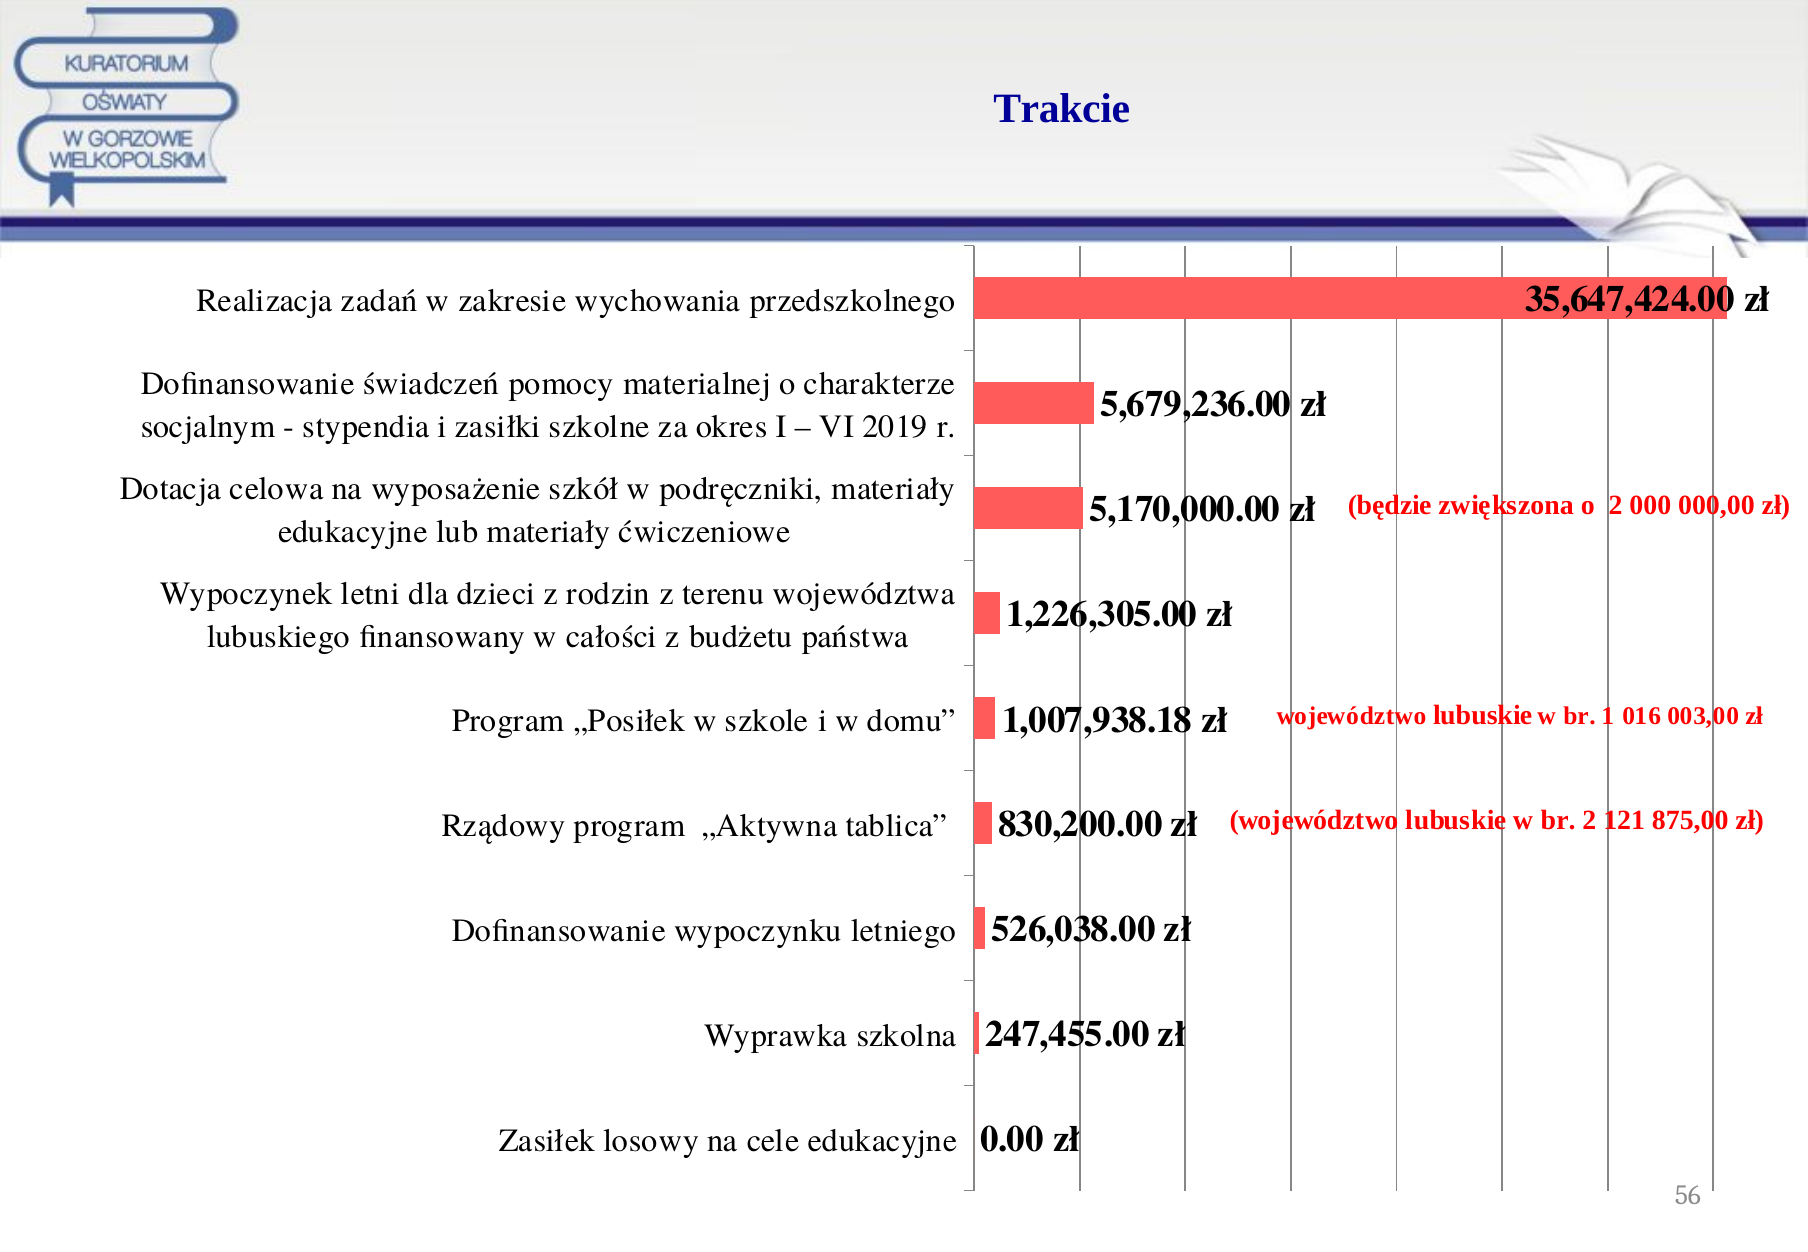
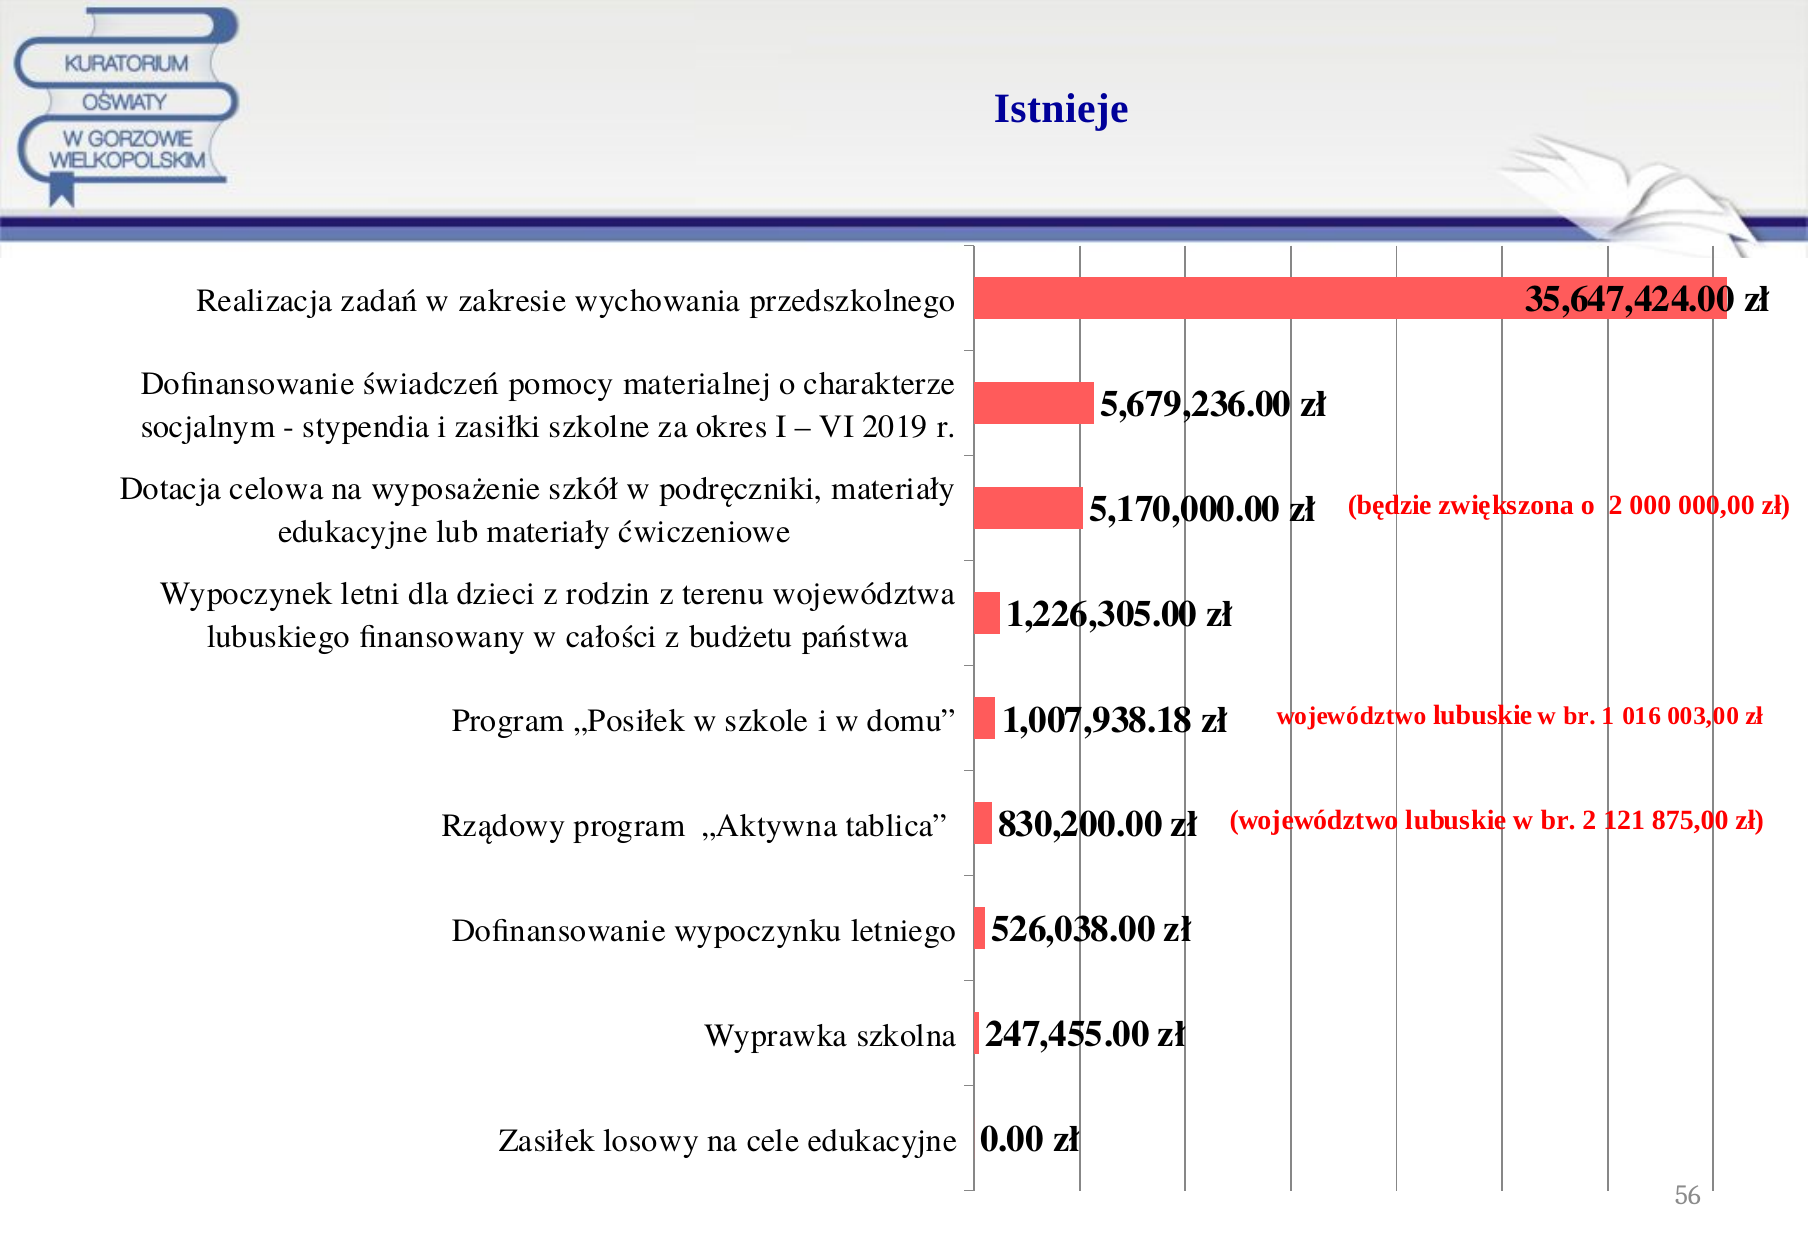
Trakcie: Trakcie -> Istnieje (1061, 109)
